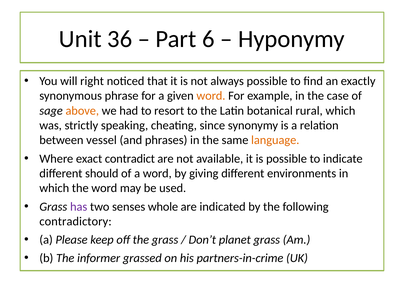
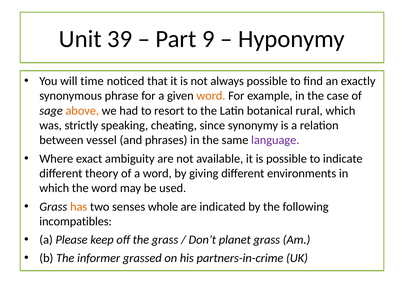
36: 36 -> 39 (120, 39)
6: 6 -> 9 (208, 39)
right: right -> time (92, 81)
language colour: orange -> purple (275, 140)
contradict: contradict -> ambiguity (130, 159)
should: should -> theory (102, 173)
has colour: purple -> orange (79, 207)
contradictory: contradictory -> incompatibles (76, 221)
